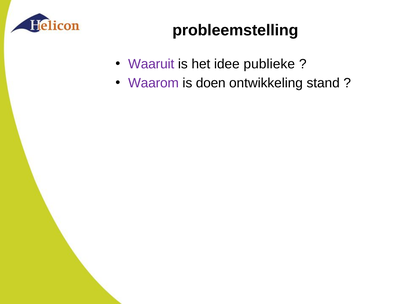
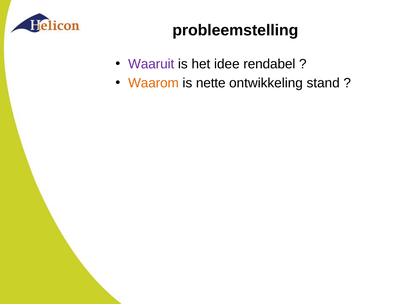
publieke: publieke -> rendabel (269, 64)
Waarom colour: purple -> orange (153, 83)
doen: doen -> nette (211, 83)
